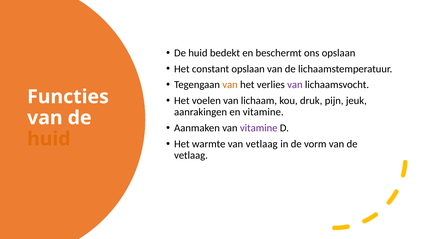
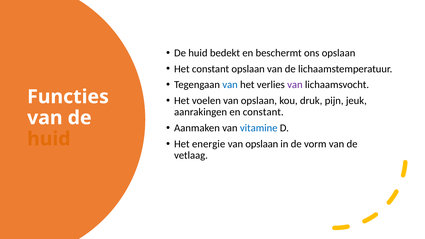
van colour: orange -> blue (230, 85)
voelen van lichaam: lichaam -> opslaan (259, 101)
en vitamine: vitamine -> constant (263, 112)
vitamine colour: purple -> blue (259, 128)
warmte: warmte -> energie (209, 144)
vetlaag: vetlaag -> opslaan (262, 144)
